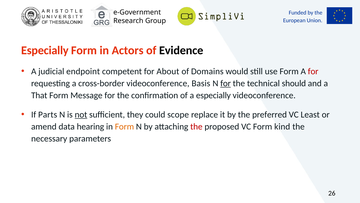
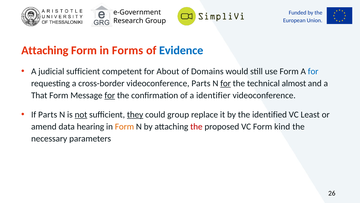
Especially: Especially -> Attaching (45, 50)
Actors: Actors -> Forms (128, 50)
Evidence colour: black -> blue (181, 50)
judicial endpoint: endpoint -> sufficient (83, 71)
for colour: red -> blue (313, 71)
videoconference Basis: Basis -> Parts (201, 83)
should: should -> almost (294, 83)
for underline: none -> present (110, 95)
a especially: especially -> identifier (213, 95)
they underline: none -> present (135, 114)
could scope: scope -> group (178, 114)
preferred: preferred -> identified (270, 114)
